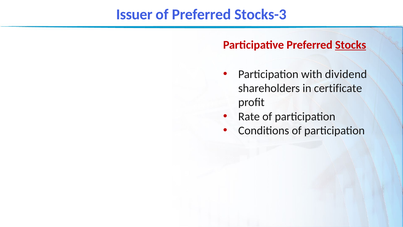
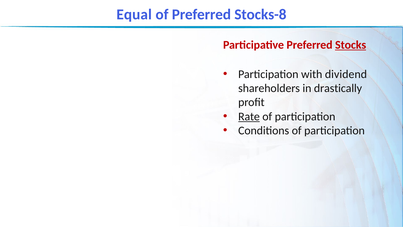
Issuer: Issuer -> Equal (134, 14)
Stocks-3: Stocks-3 -> Stocks-8 (260, 14)
certificate: certificate -> drastically (338, 88)
Rate underline: none -> present (249, 116)
